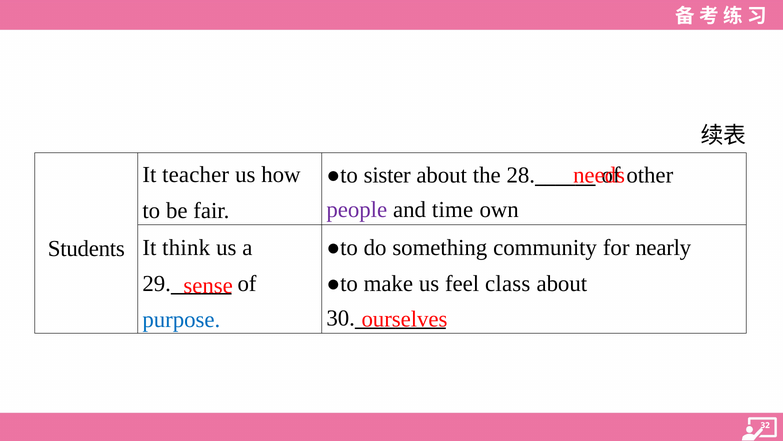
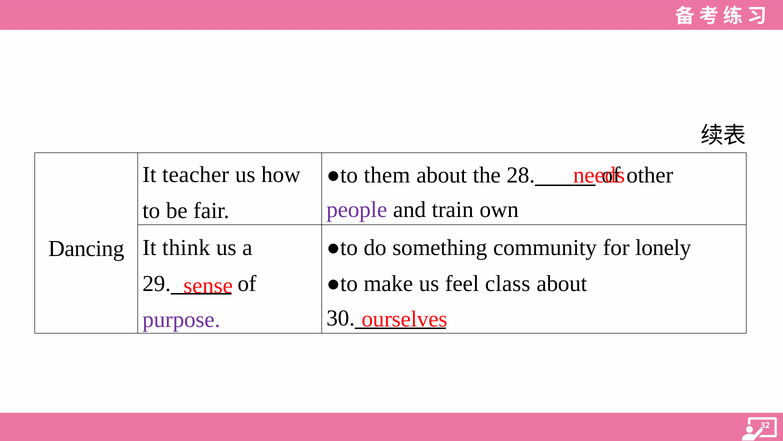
sister: sister -> them (387, 175)
time: time -> train (453, 209)
nearly: nearly -> lonely (663, 247)
Students: Students -> Dancing (86, 248)
purpose colour: blue -> purple (181, 319)
